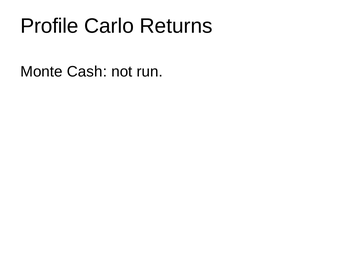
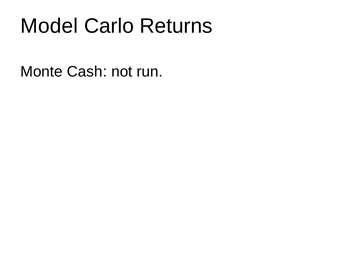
Profile: Profile -> Model (49, 26)
